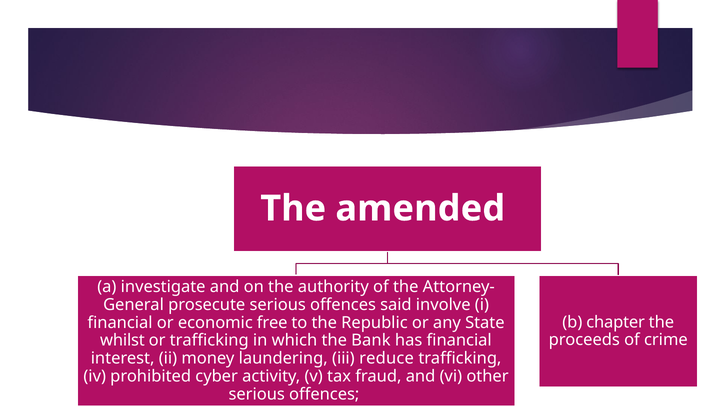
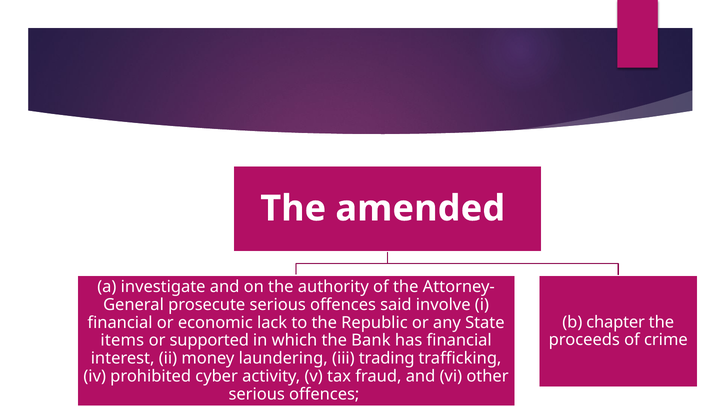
free: free -> lack (272, 322)
whilst: whilst -> items (122, 340)
or trafficking: trafficking -> supported (209, 340)
reduce: reduce -> trading (387, 358)
